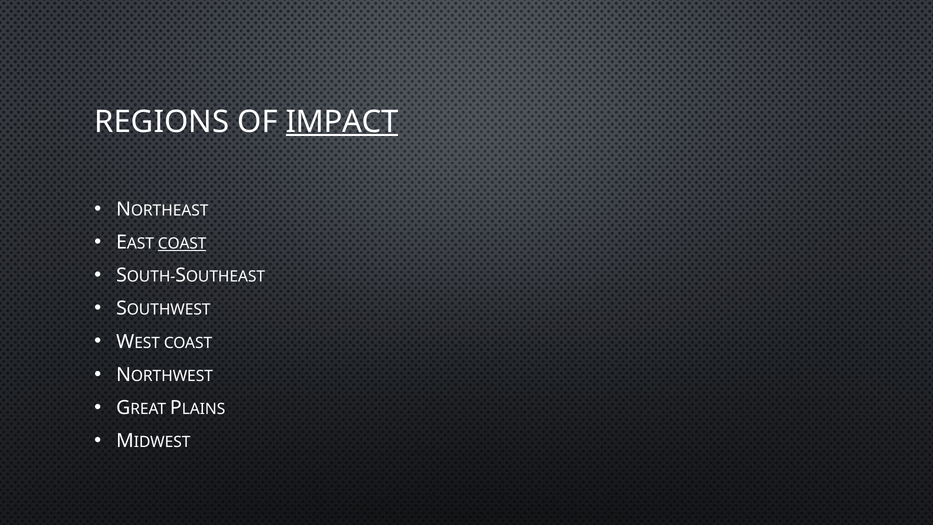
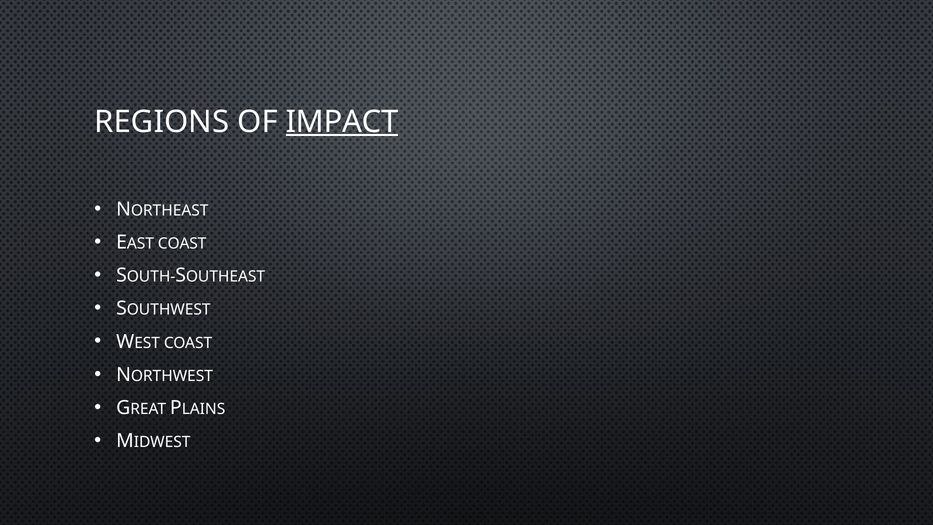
COAST underline: present -> none (182, 244)
